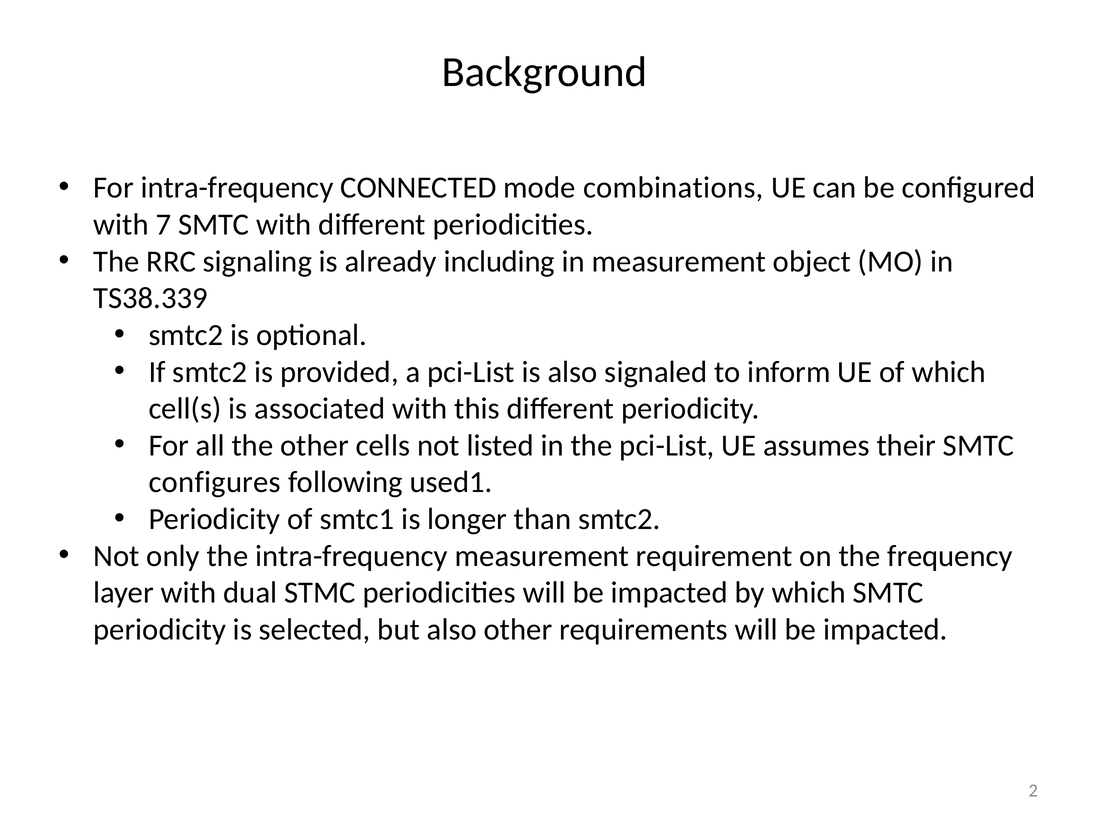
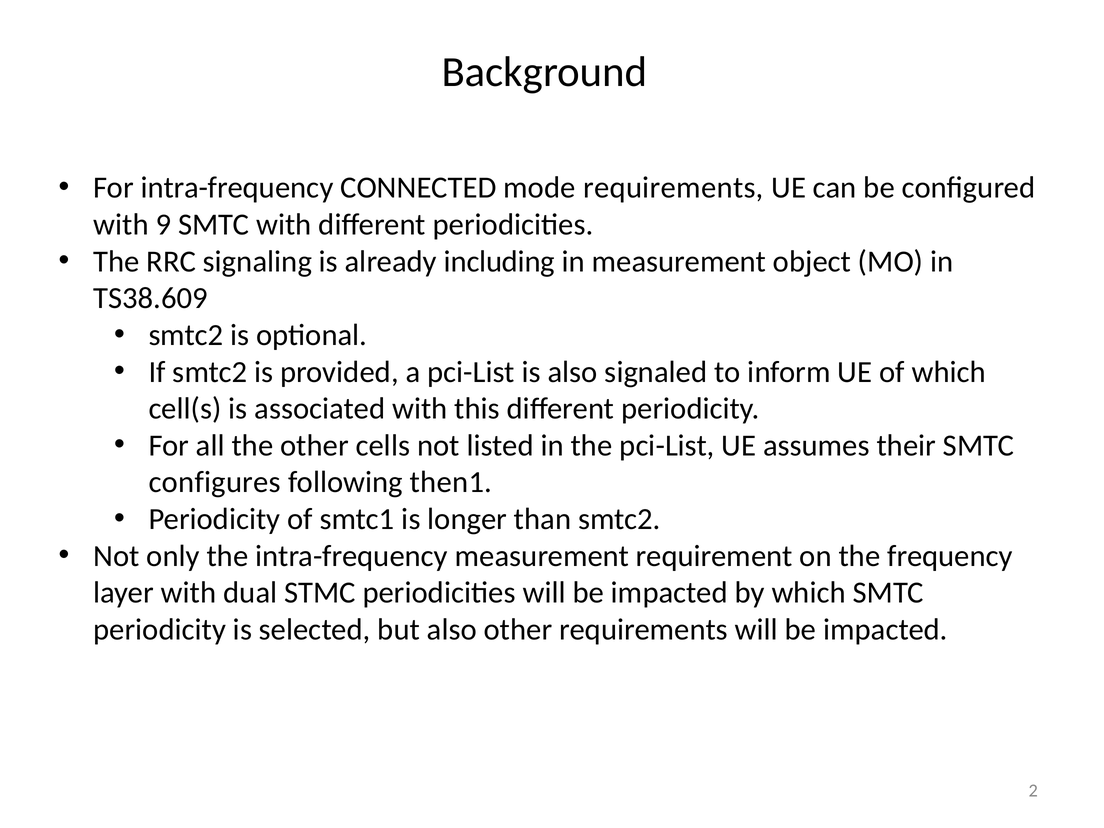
mode combinations: combinations -> requirements (673, 188)
7: 7 -> 9 (163, 225)
TS38.339: TS38.339 -> TS38.609 (151, 298)
used1: used1 -> then1 (451, 482)
